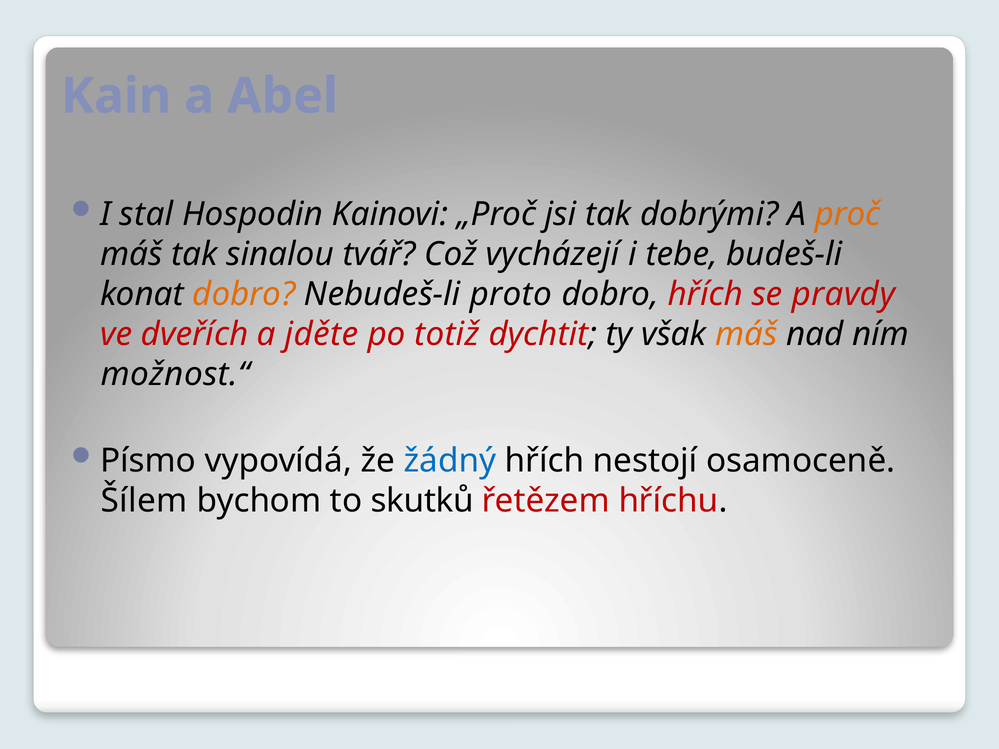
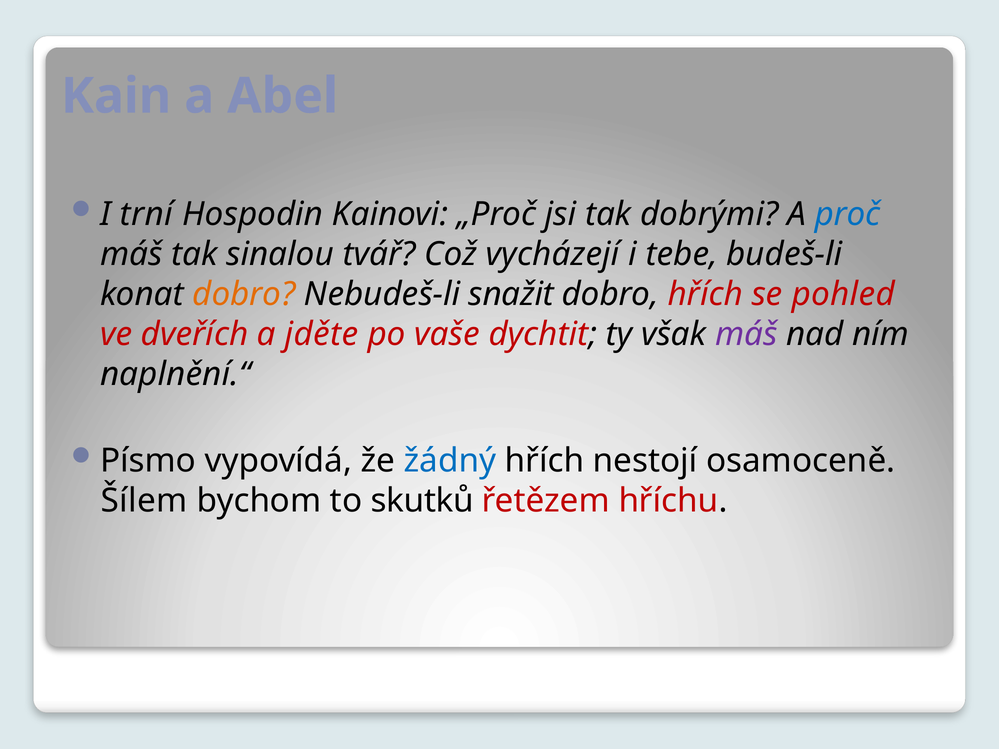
stal: stal -> trní (146, 214)
proč colour: orange -> blue (848, 214)
proto: proto -> snažit (511, 294)
pravdy: pravdy -> pohled (843, 294)
totiž: totiž -> vaše (447, 334)
máš colour: orange -> purple (746, 334)
možnost.“: možnost.“ -> naplnění.“ (176, 374)
